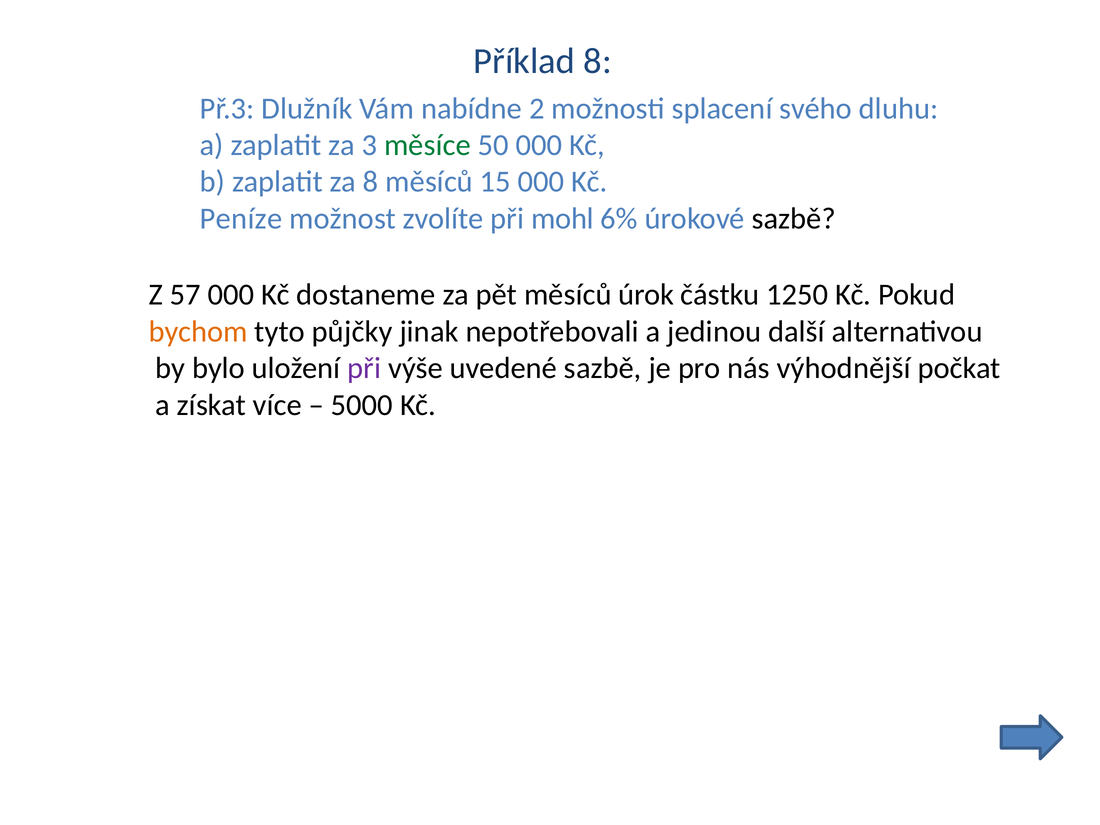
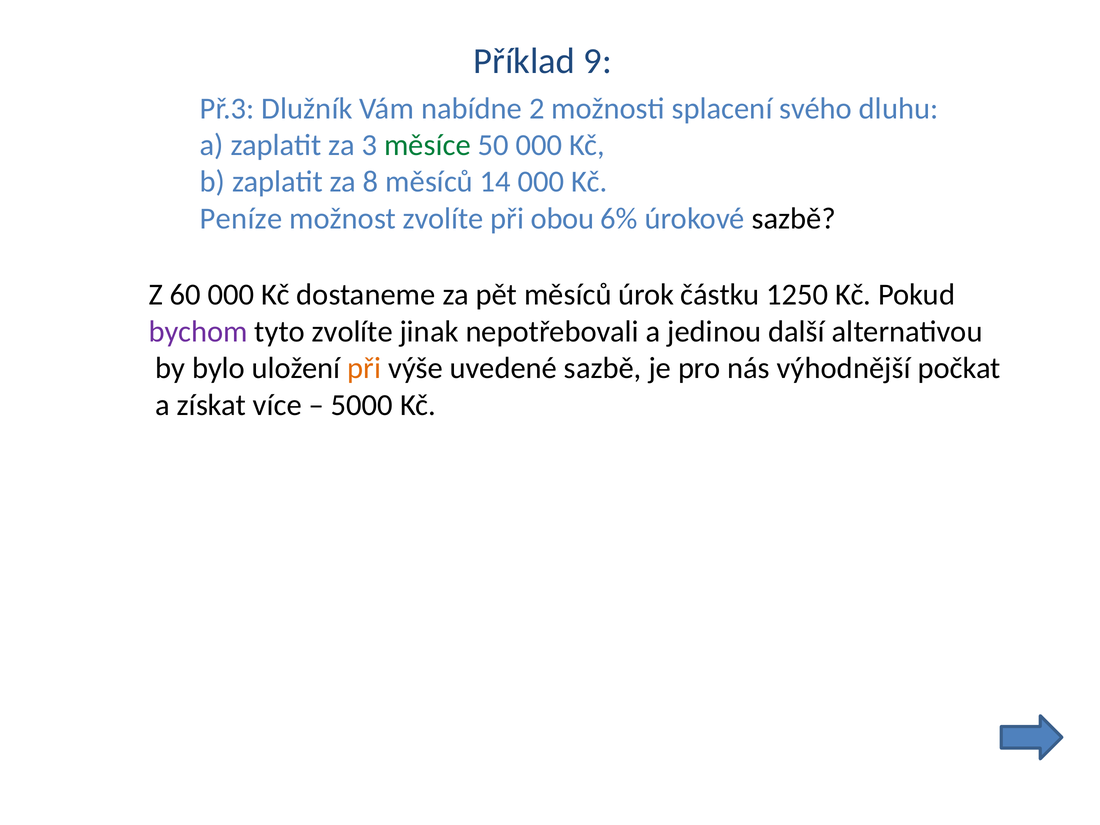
Příklad 8: 8 -> 9 (598, 61)
15: 15 -> 14 (495, 182)
mohl: mohl -> obou (562, 218)
57: 57 -> 60 (185, 295)
bychom colour: orange -> purple (198, 332)
tyto půjčky: půjčky -> zvolíte (352, 332)
při colour: purple -> orange (364, 368)
